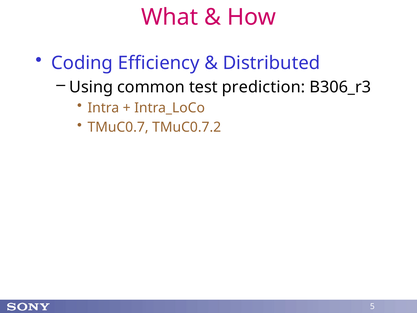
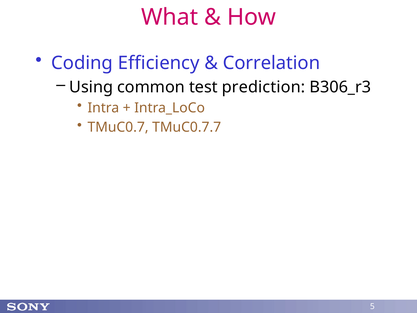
Distributed: Distributed -> Correlation (272, 63)
TMuC0.7.2: TMuC0.7.2 -> TMuC0.7.7 (187, 127)
